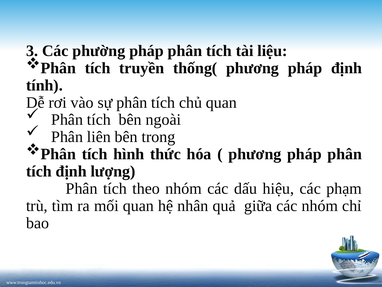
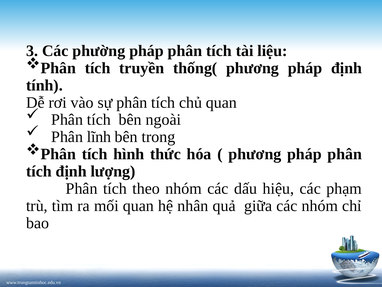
liên: liên -> lĩnh (99, 137)
